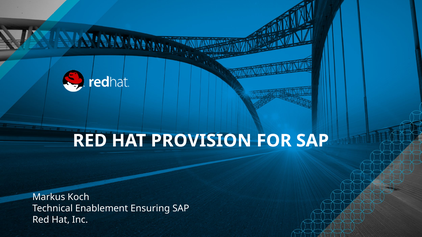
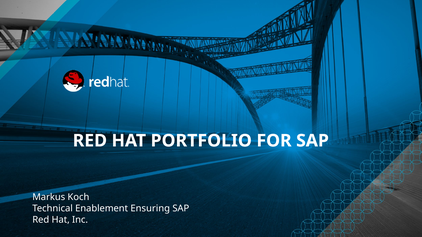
PROVISION: PROVISION -> PORTFOLIO (201, 141)
